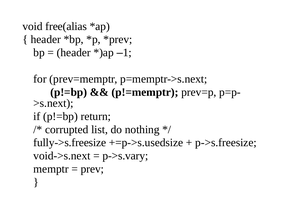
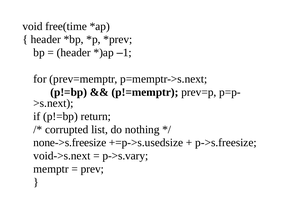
free(alias: free(alias -> free(time (66, 26)
fully->s.freesize: fully->s.freesize -> none->s.freesize (70, 143)
